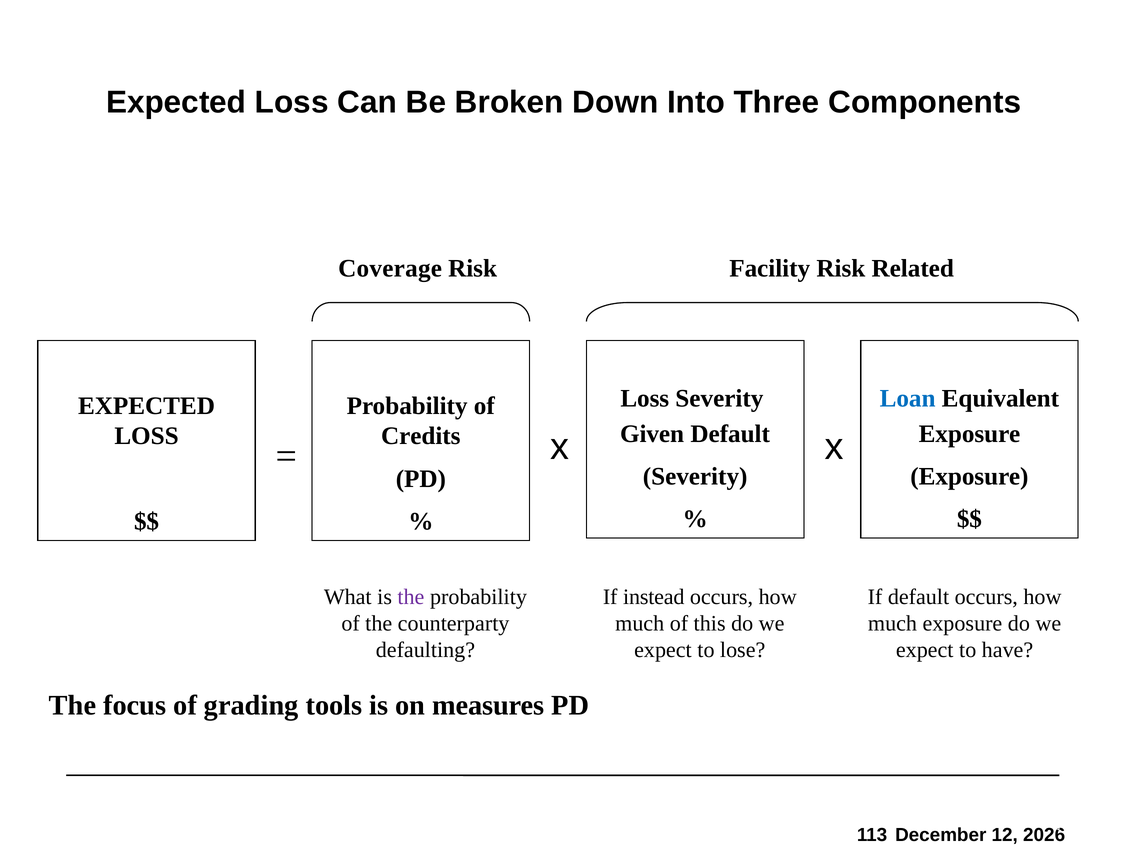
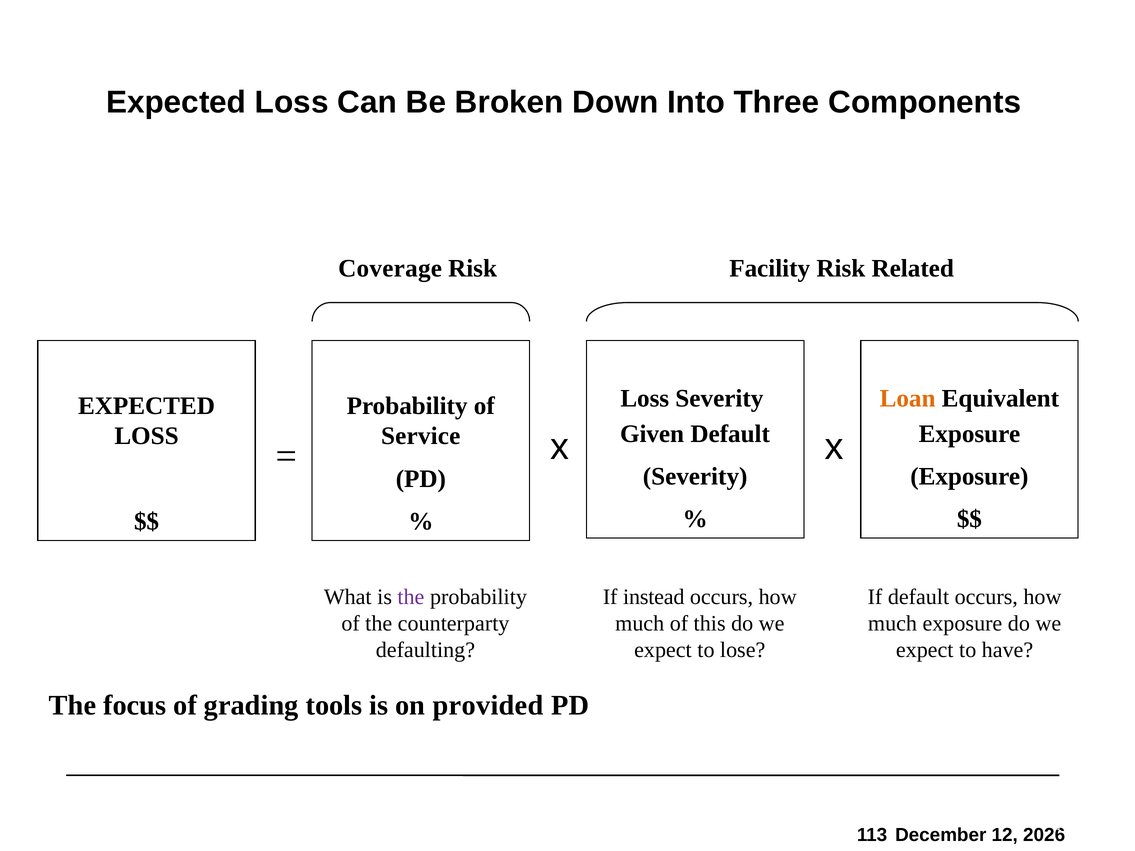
Loan colour: blue -> orange (908, 399)
Credits: Credits -> Service (421, 436)
measures: measures -> provided (488, 706)
